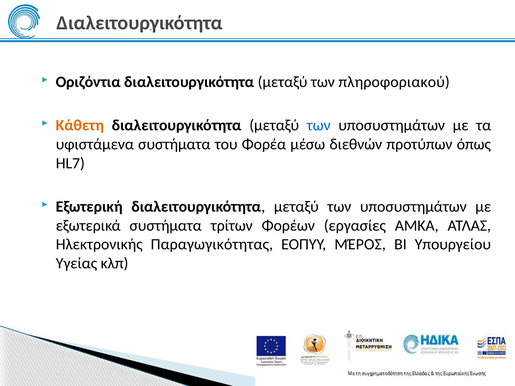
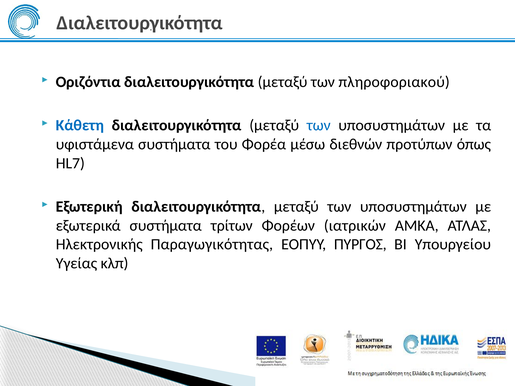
Κάθετη colour: orange -> blue (80, 126)
εργασίες: εργασίες -> ιατρικών (355, 226)
ΜΈΡΟΣ: ΜΈΡΟΣ -> ΠΥΡΓΟΣ (360, 245)
